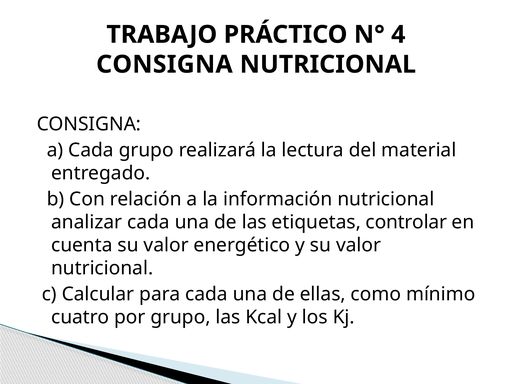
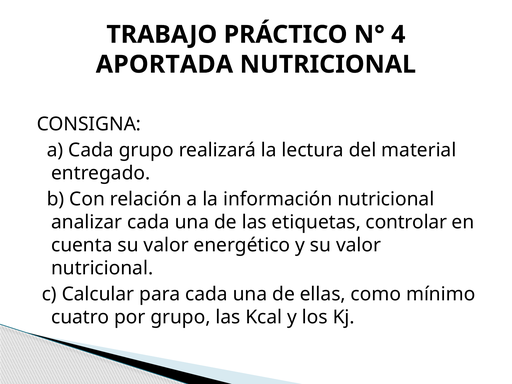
CONSIGNA: CONSIGNA -> APORTADA (164, 64)
